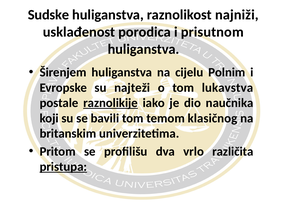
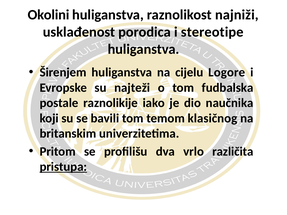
Sudske: Sudske -> Okolini (48, 15)
prisutnom: prisutnom -> stereotipe (212, 32)
Polnim: Polnim -> Logore (227, 72)
lukavstva: lukavstva -> fudbalska (228, 88)
raznolikije underline: present -> none (111, 103)
